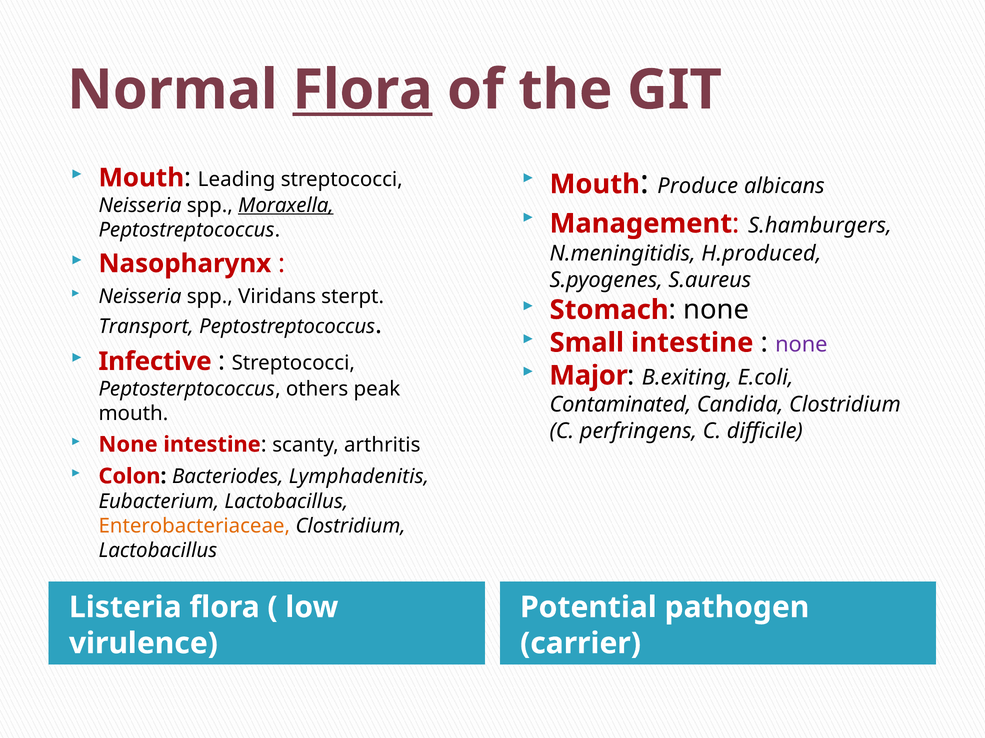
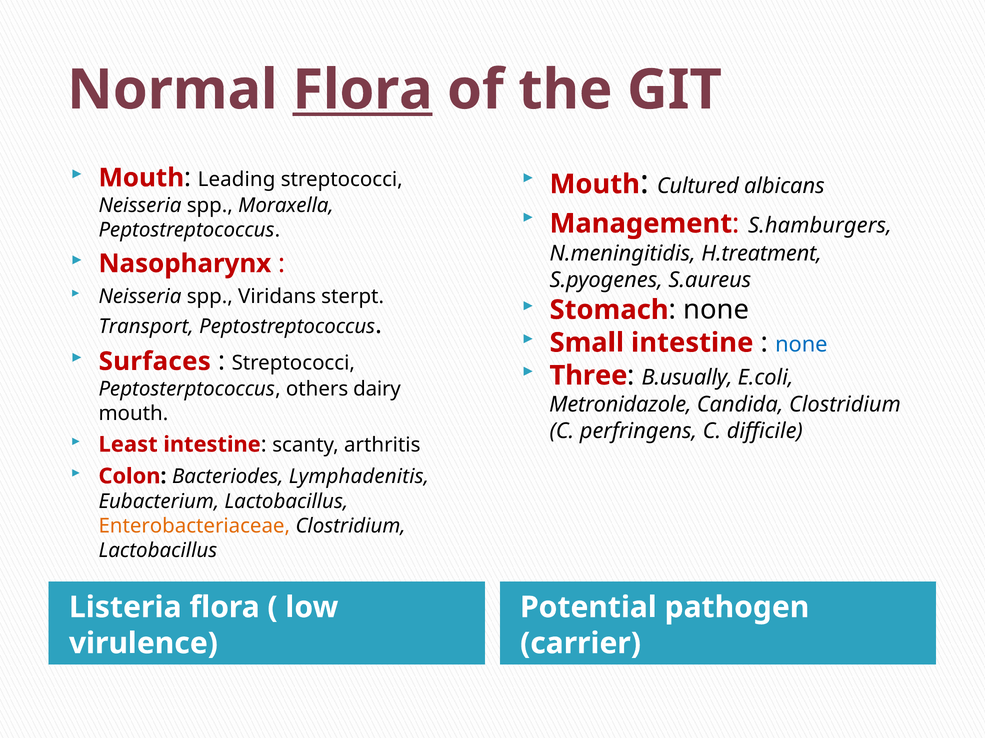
Produce: Produce -> Cultured (698, 186)
Moraxella underline: present -> none (286, 205)
H.produced: H.produced -> H.treatment (762, 254)
none colour: purple -> blue (801, 345)
Infective: Infective -> Surfaces (155, 362)
Major: Major -> Three (588, 376)
B.exiting: B.exiting -> B.usually (687, 378)
peak: peak -> dairy (377, 389)
Contaminated: Contaminated -> Metronidazole (620, 405)
None: None -> Least (128, 445)
